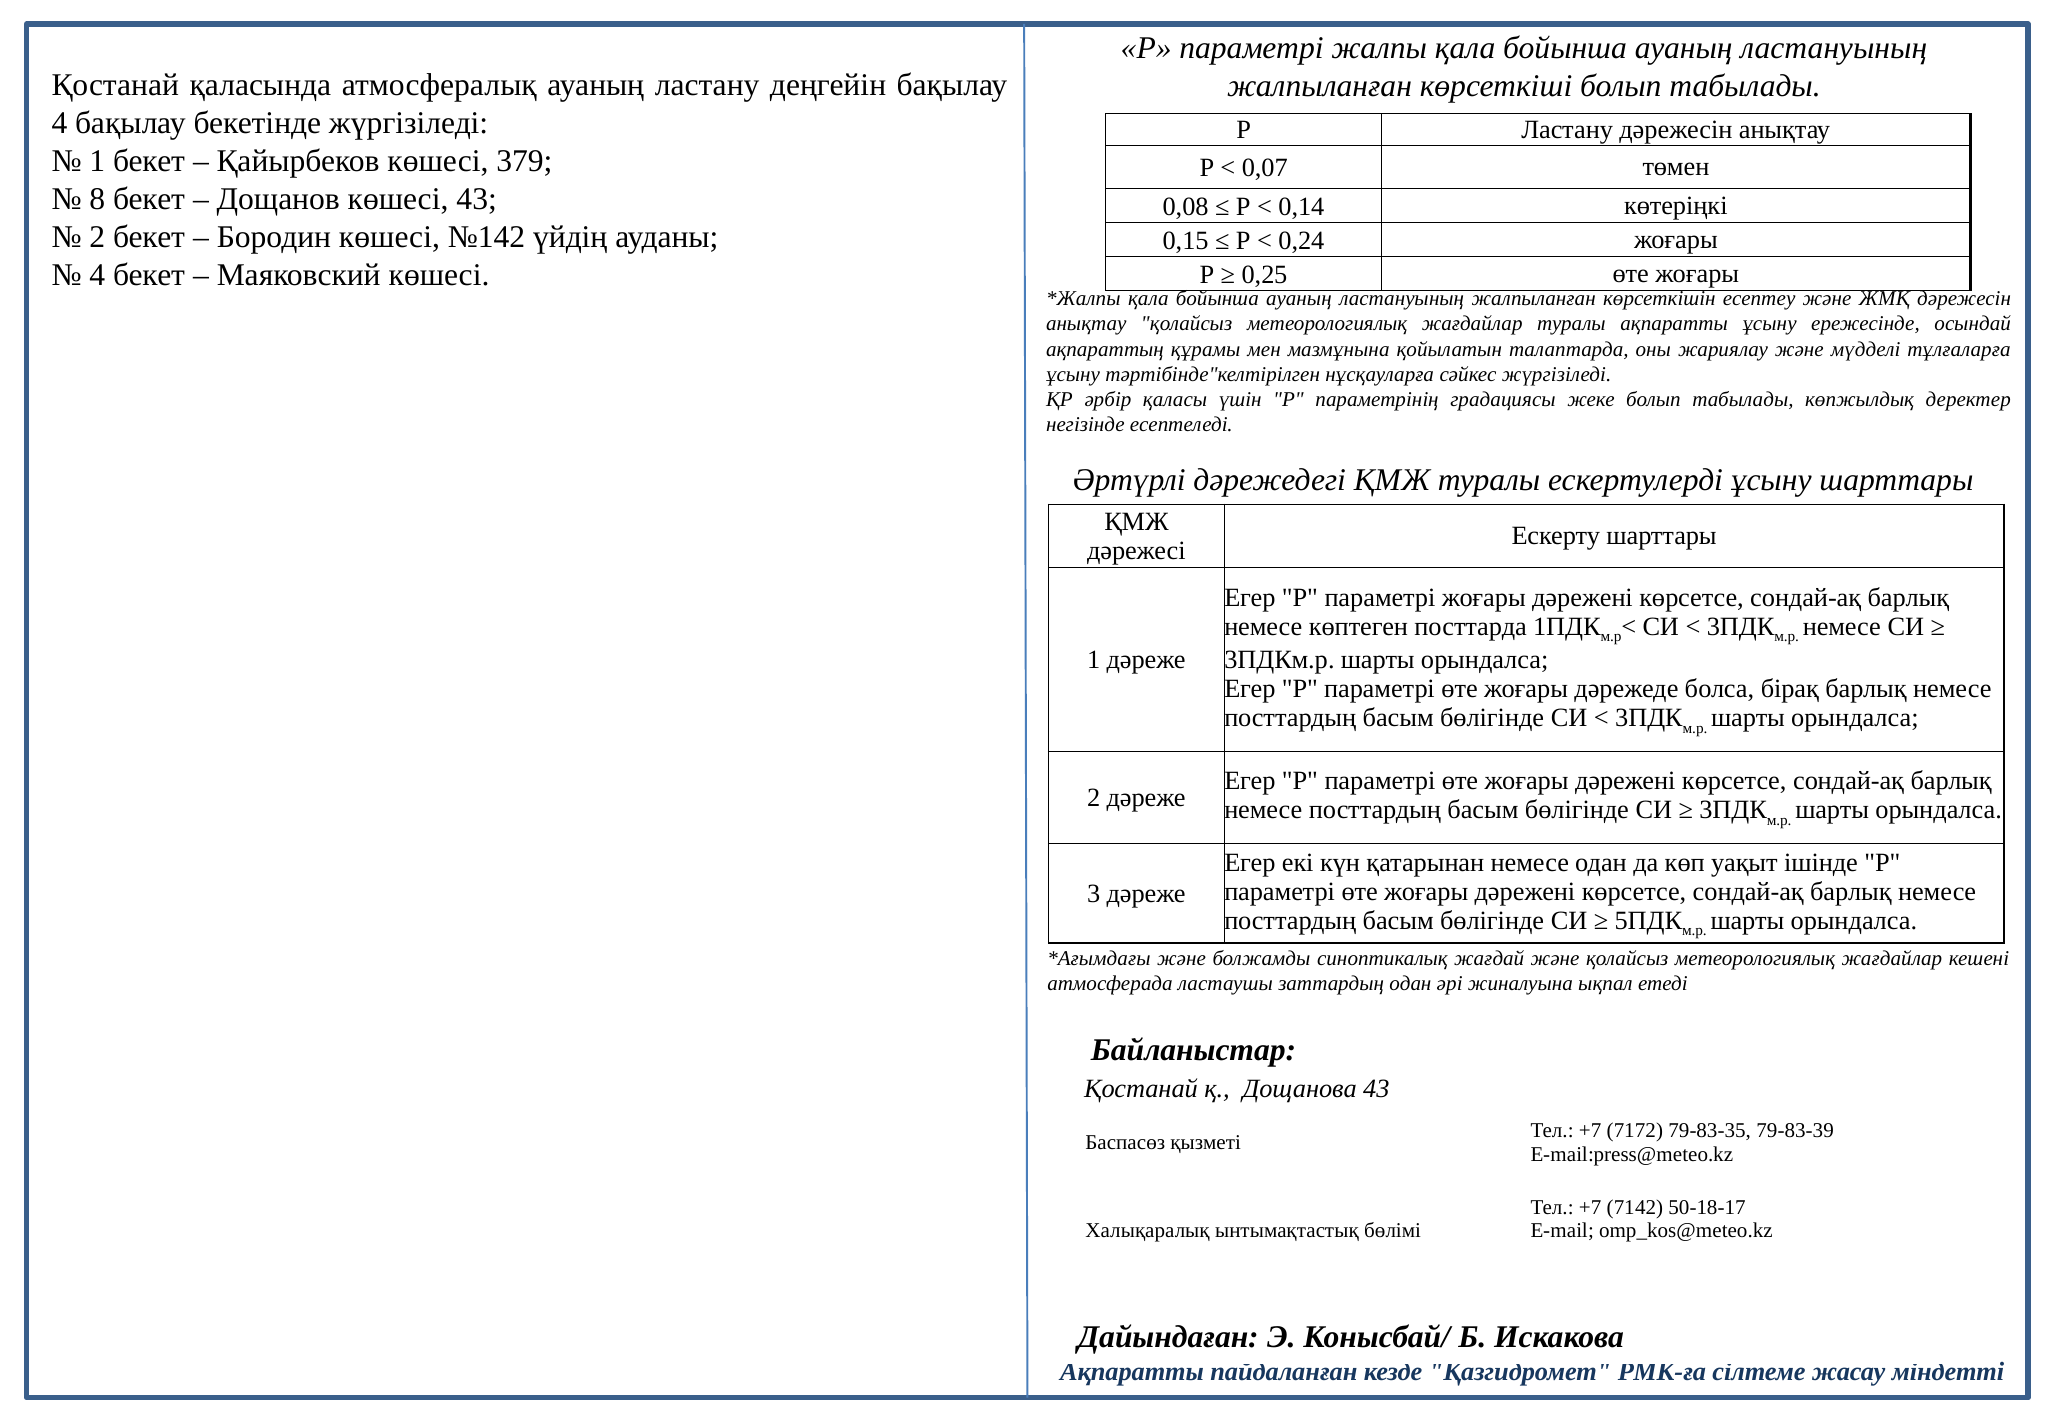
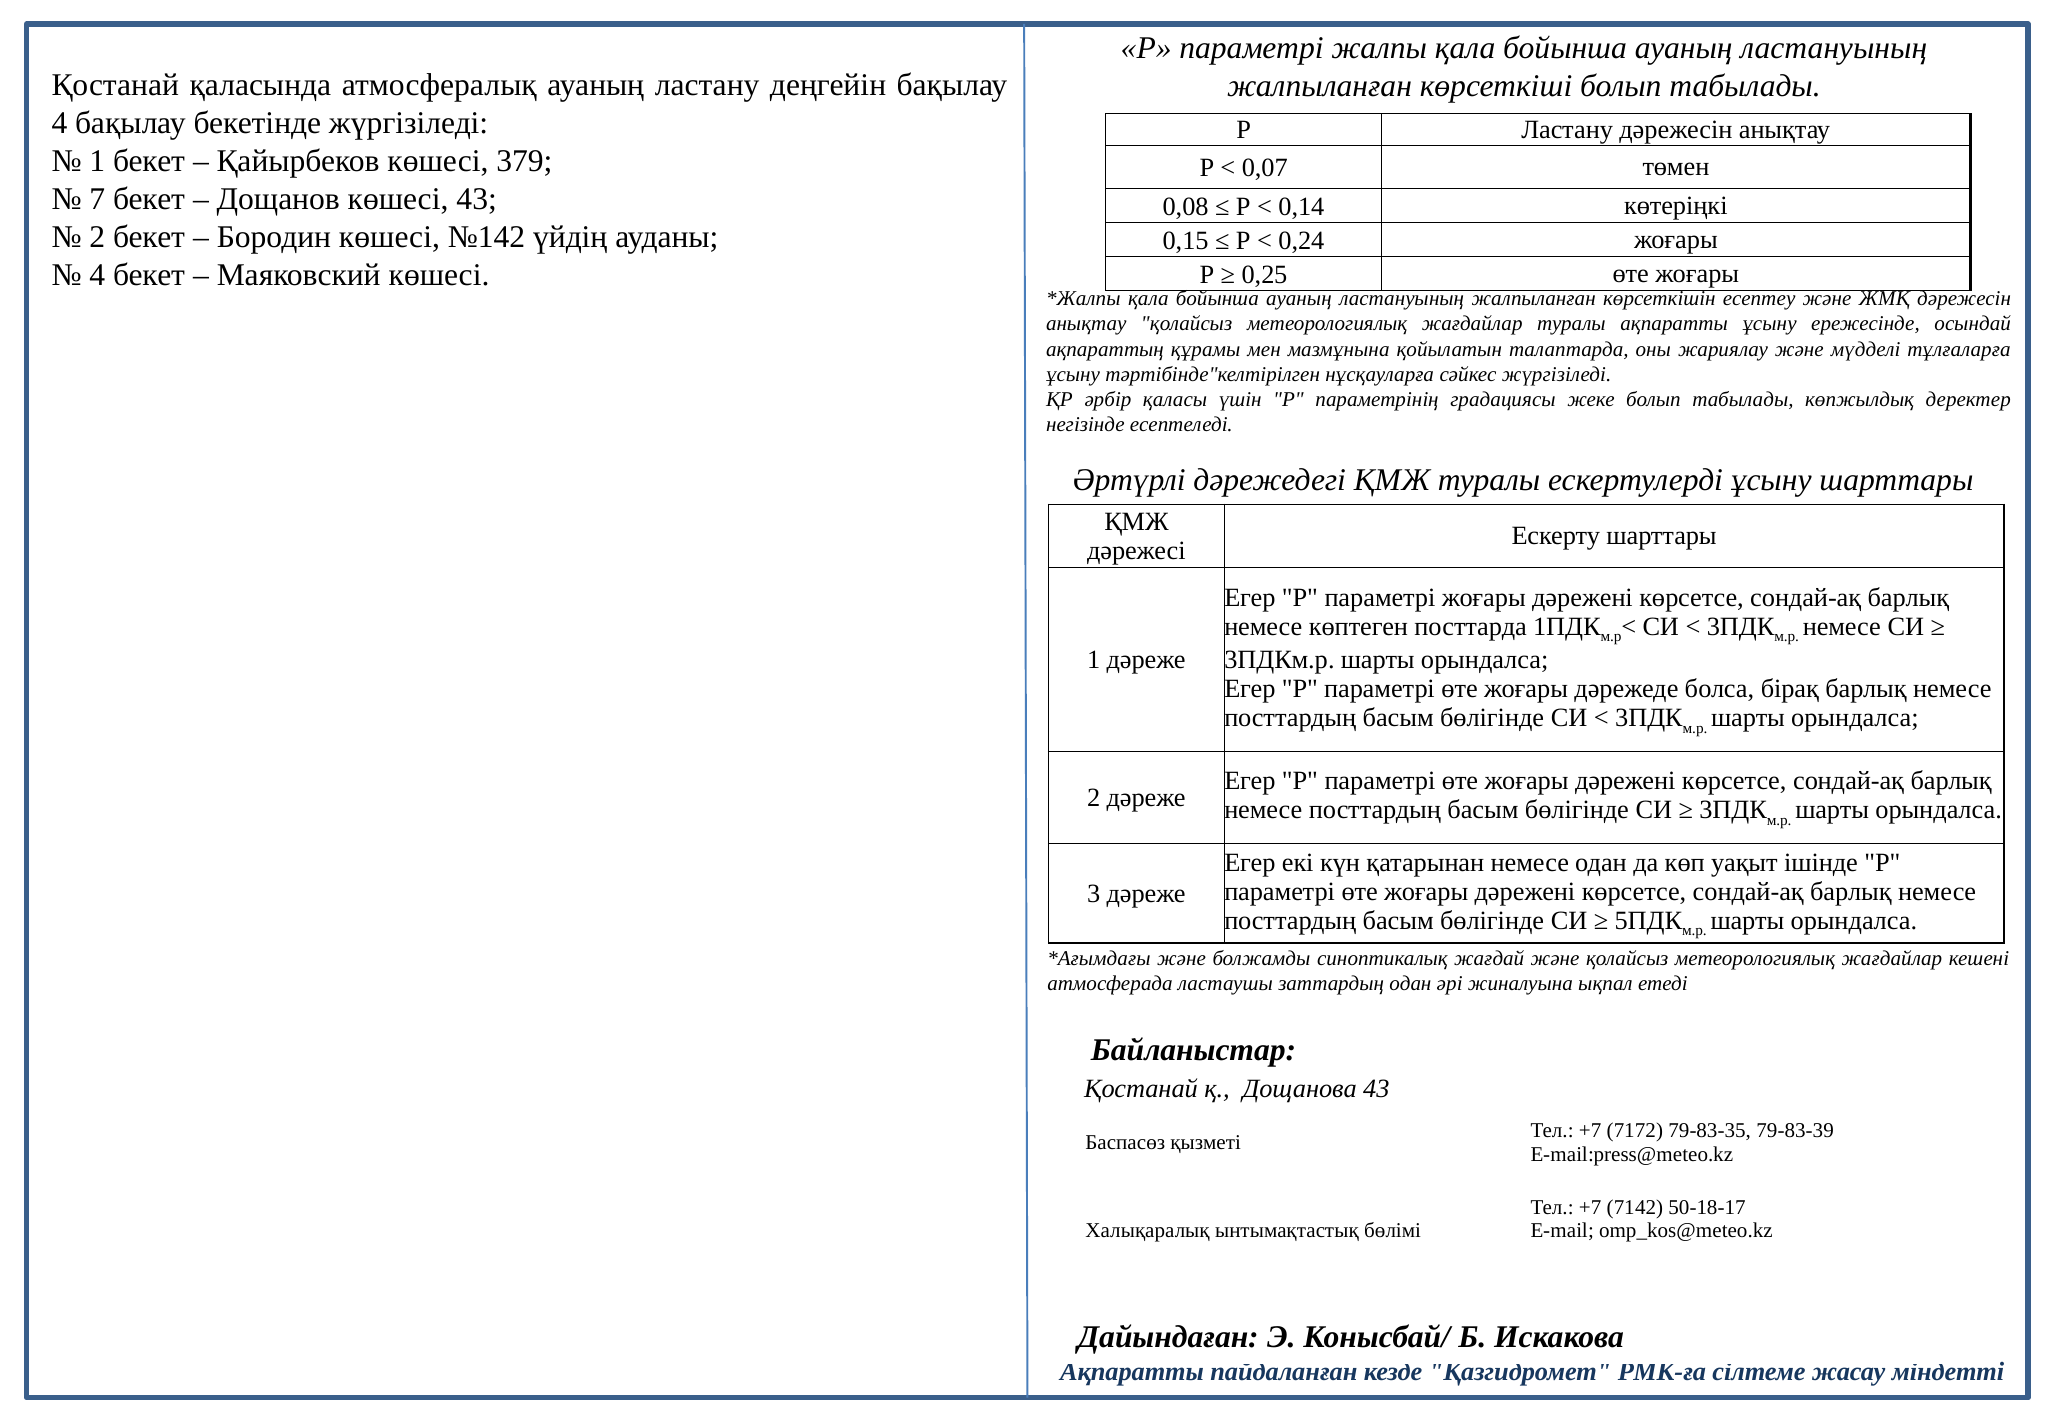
8: 8 -> 7 (97, 199)
